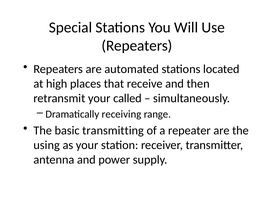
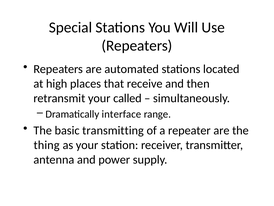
receiving: receiving -> interface (121, 114)
using: using -> thing (47, 145)
